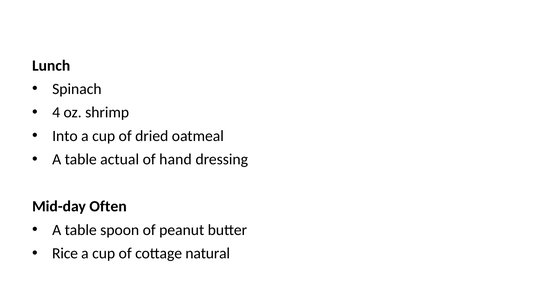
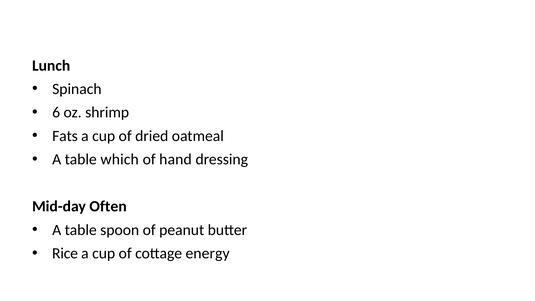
4: 4 -> 6 (56, 112)
Into: Into -> Fats (65, 136)
actual: actual -> which (120, 159)
natural: natural -> energy (208, 253)
